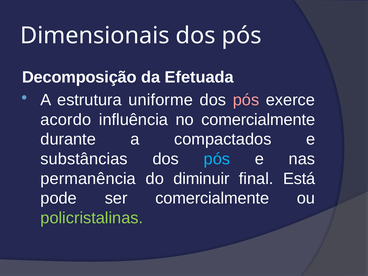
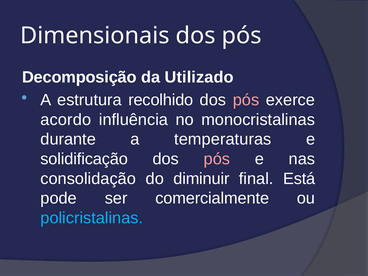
Efetuada: Efetuada -> Utilizado (199, 77)
uniforme: uniforme -> recolhido (161, 100)
no comercialmente: comercialmente -> monocristalinas (258, 120)
compactados: compactados -> temperaturas (223, 139)
substâncias: substâncias -> solidificação (84, 159)
pós colour: light blue -> pink (217, 159)
permanência: permanência -> consolidação (88, 179)
policristalinas colour: light green -> light blue (92, 218)
